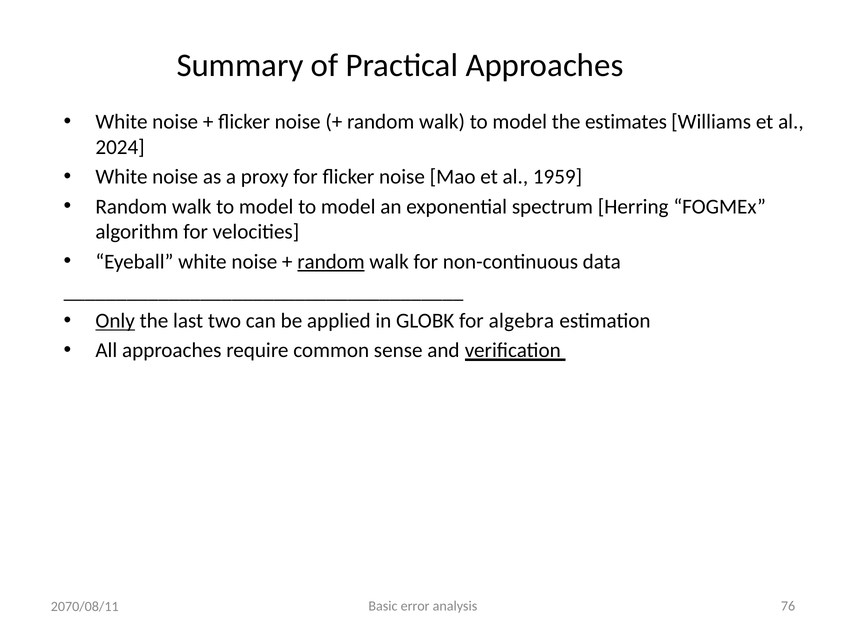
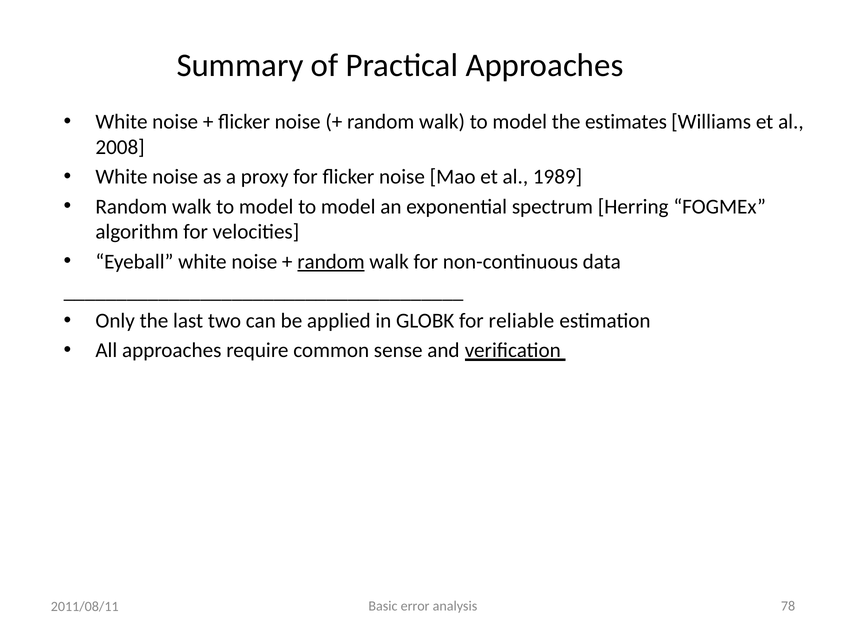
2024: 2024 -> 2008 (120, 147)
1959: 1959 -> 1989 (558, 177)
Only underline: present -> none (115, 321)
algebra: algebra -> reliable (521, 321)
76: 76 -> 78 (788, 606)
2070/08/11: 2070/08/11 -> 2011/08/11 (85, 606)
